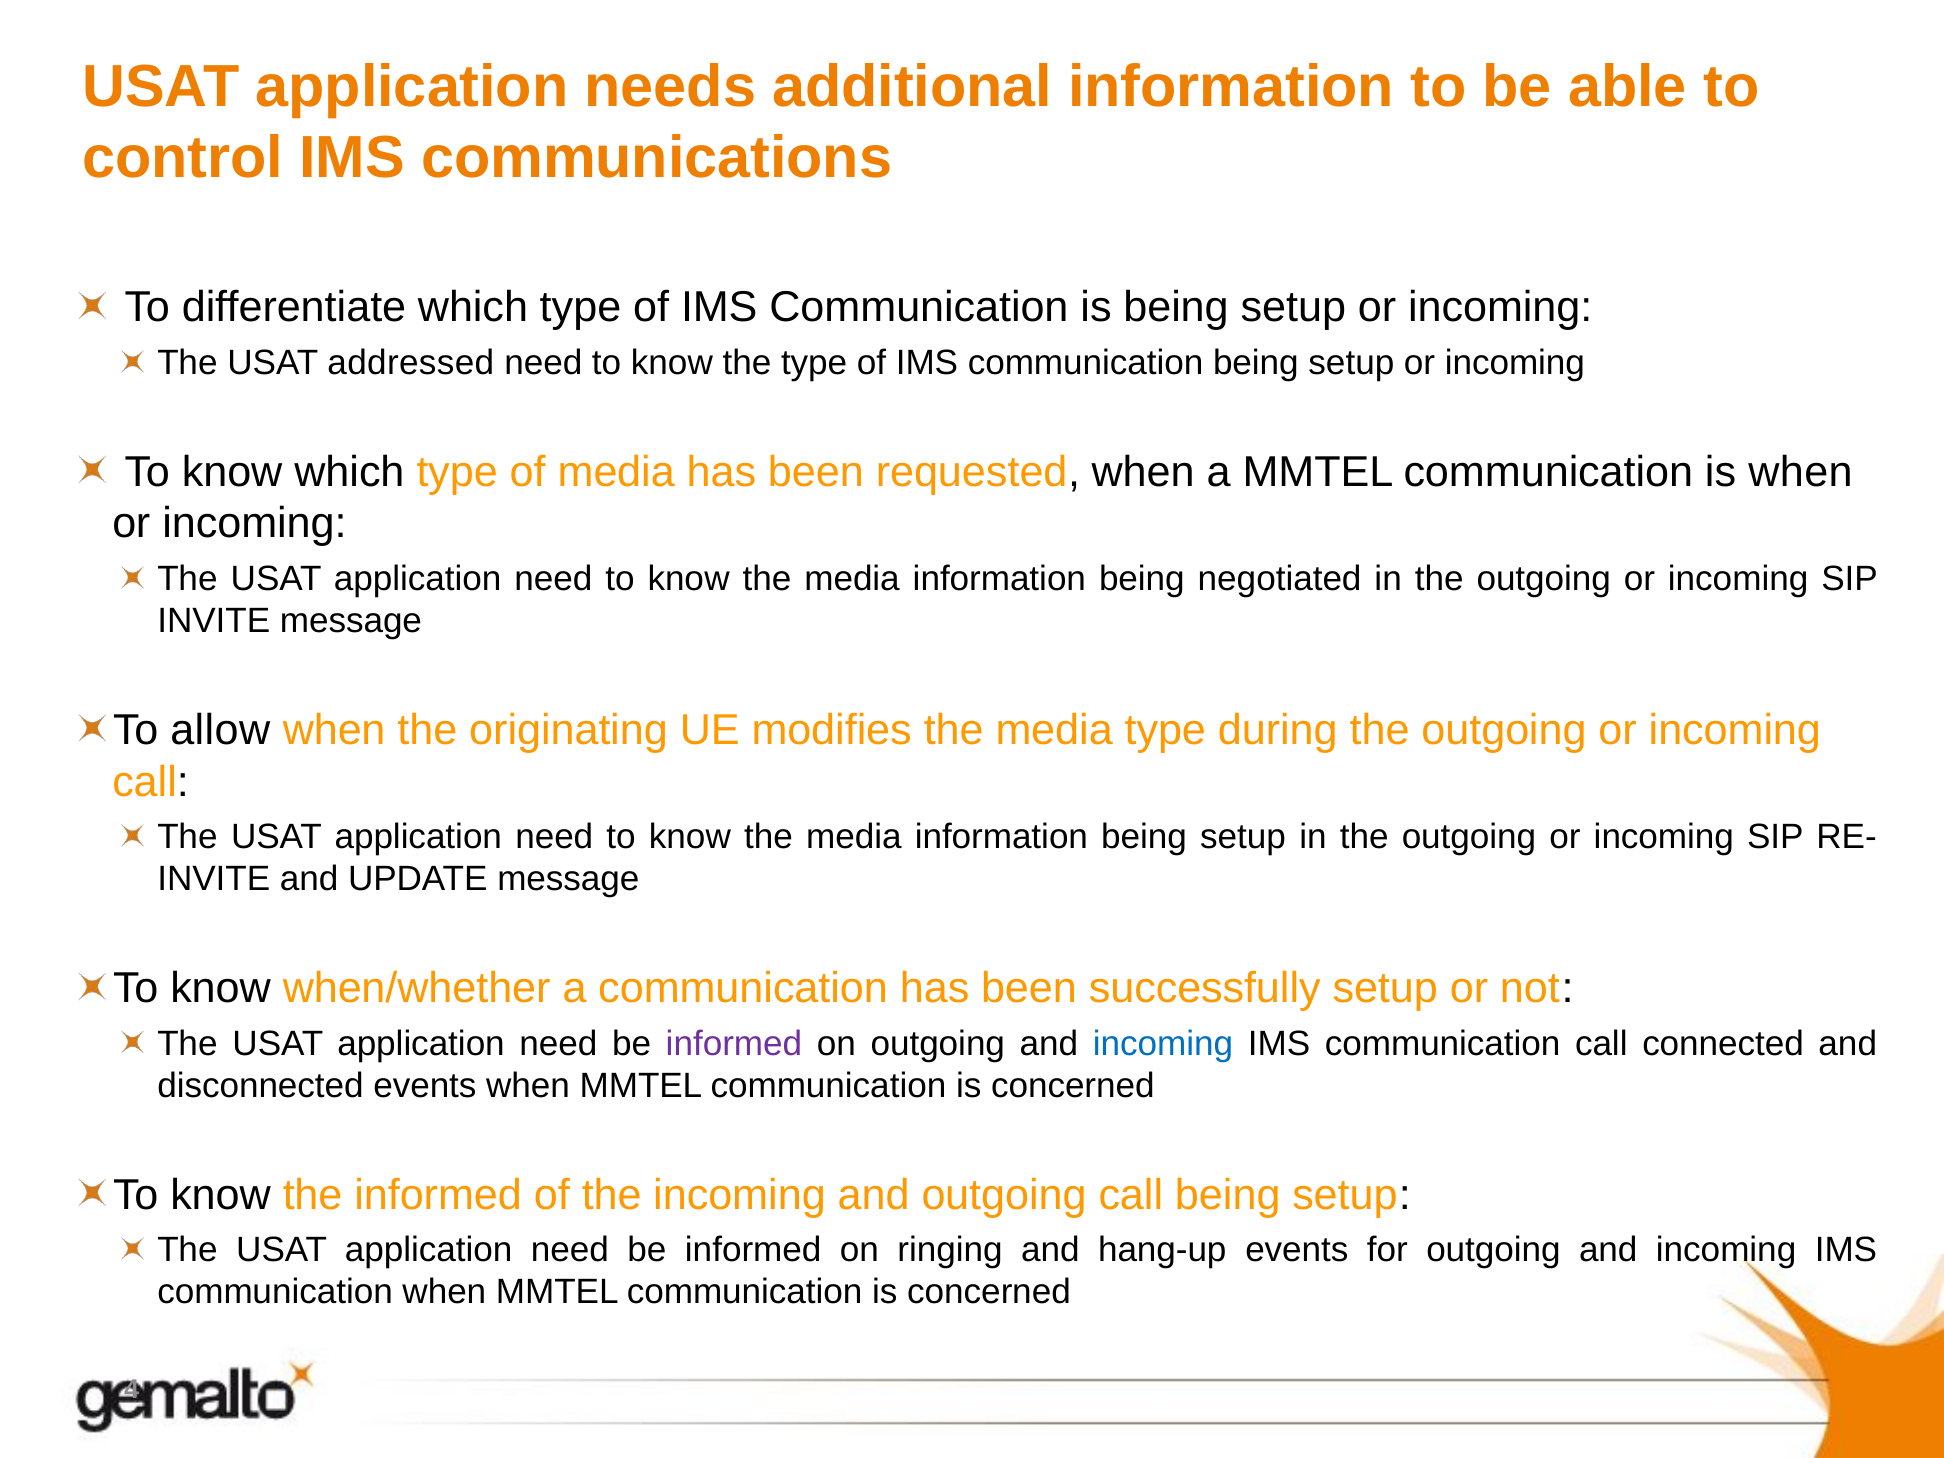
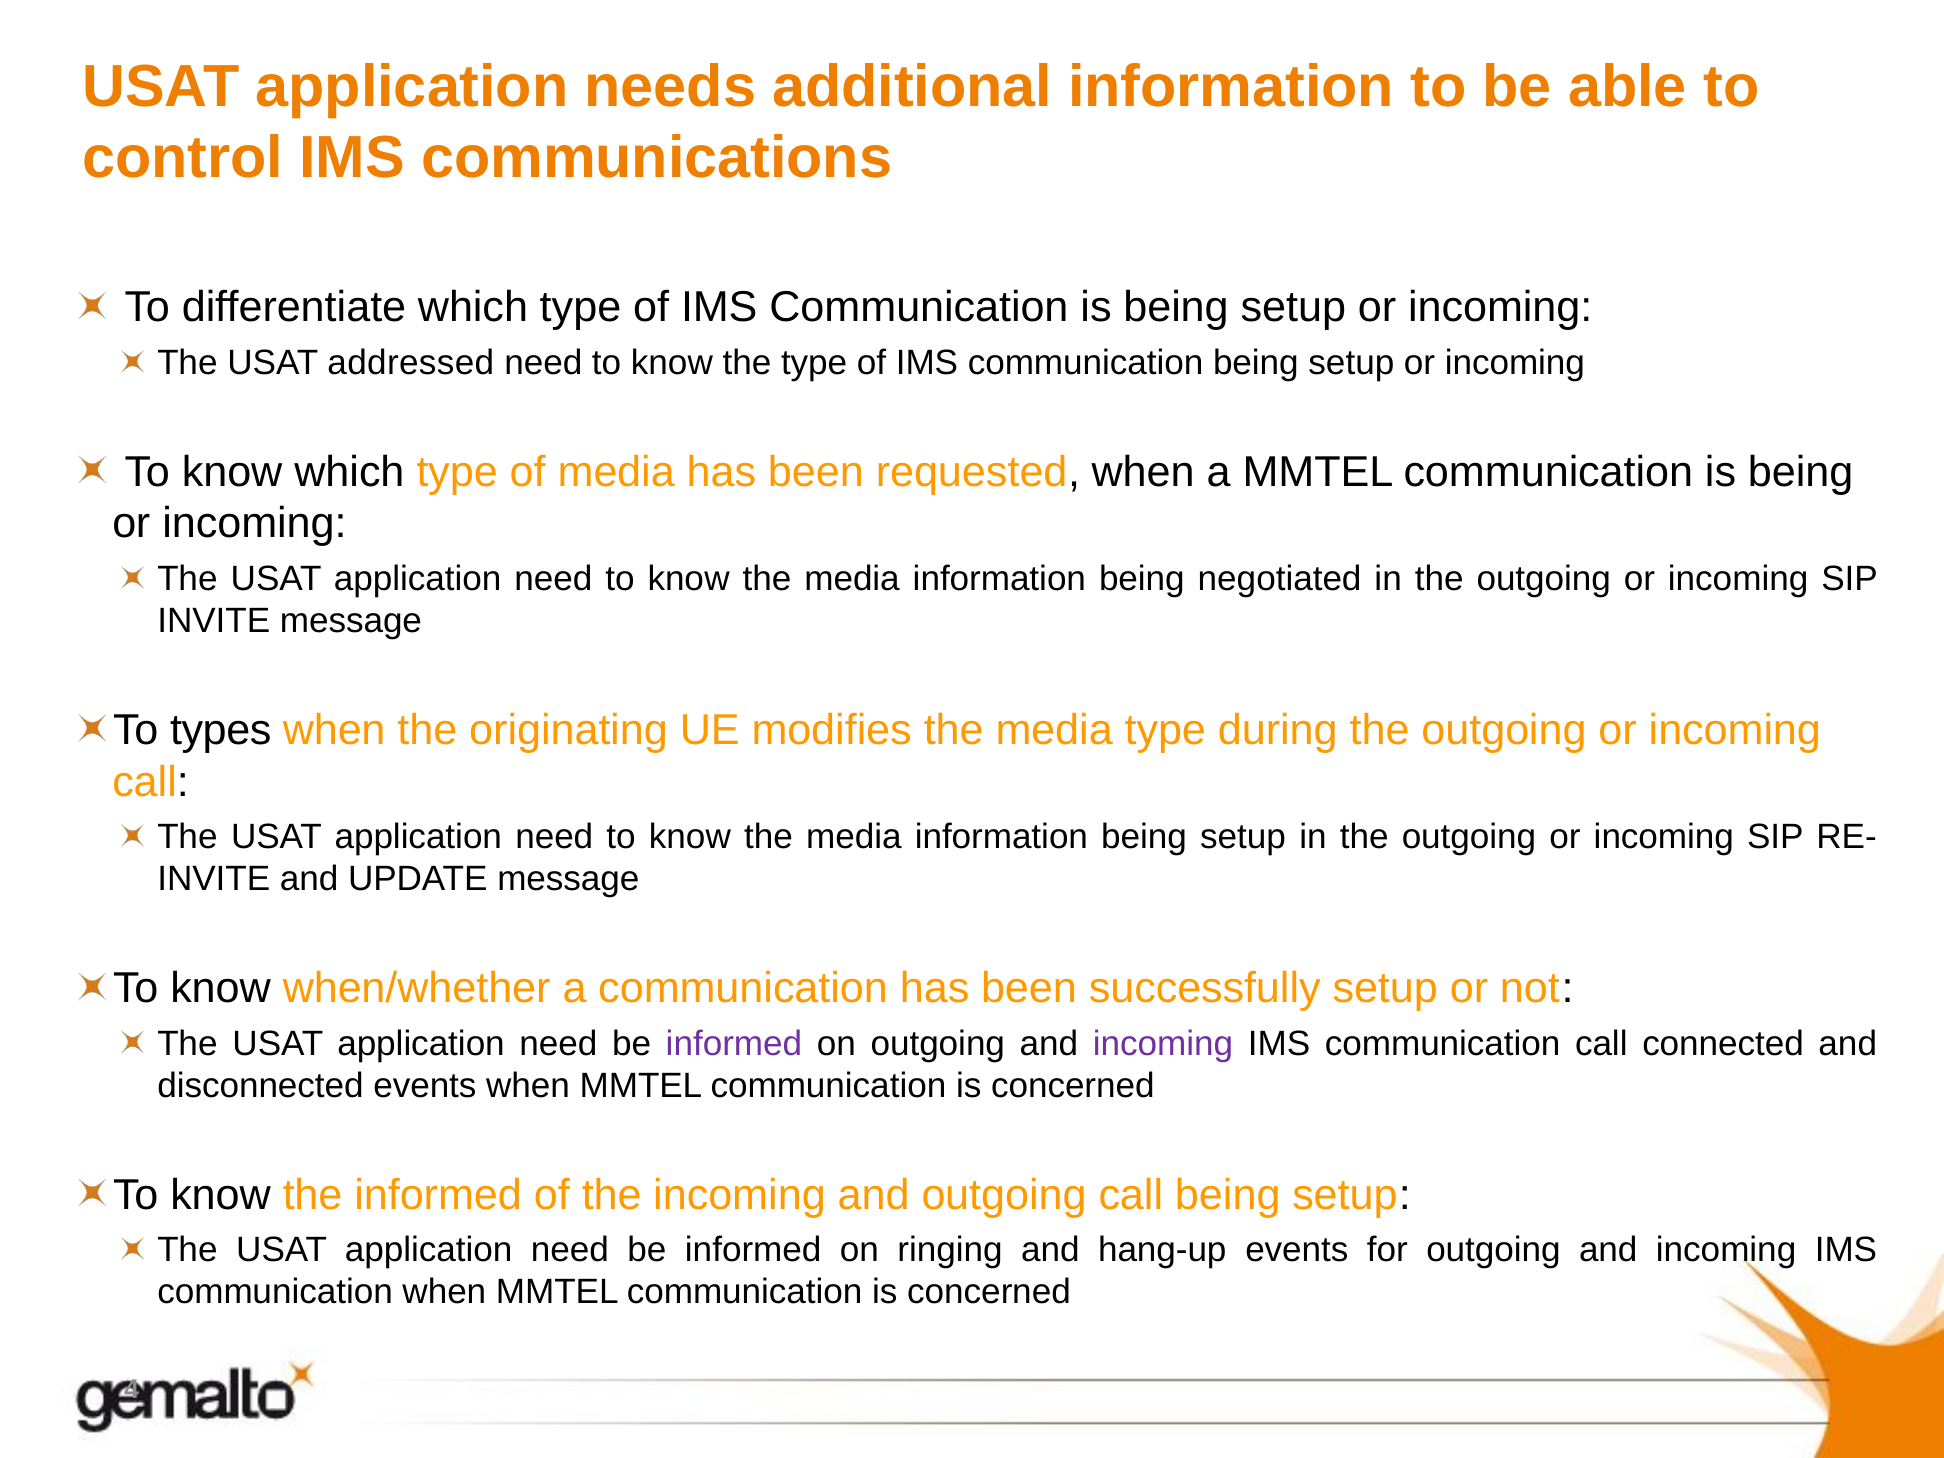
MMTEL communication is when: when -> being (1801, 472)
allow: allow -> types (221, 730)
incoming colour: blue -> purple (1163, 1043)
